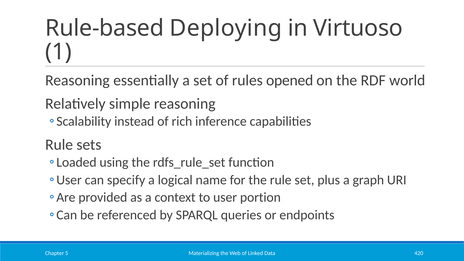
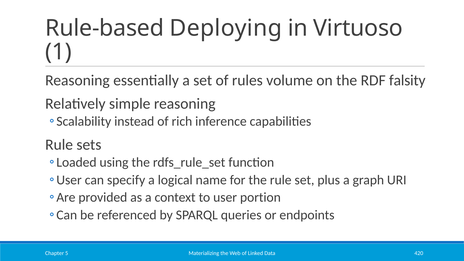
opened: opened -> volume (290, 80)
world: world -> falsity (407, 80)
